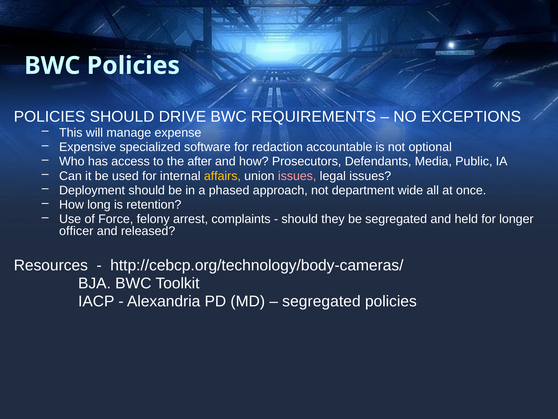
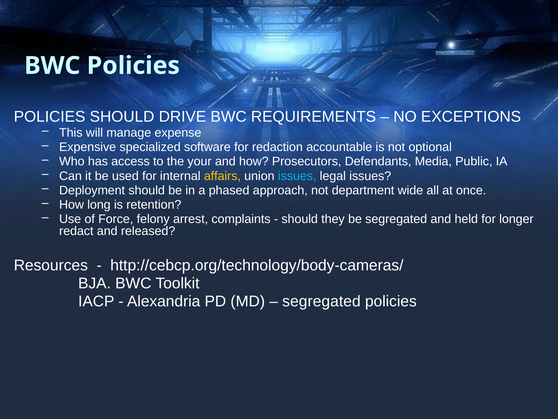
after: after -> your (200, 161)
issues colour: pink -> light blue (297, 176)
officer: officer -> redact (76, 231)
